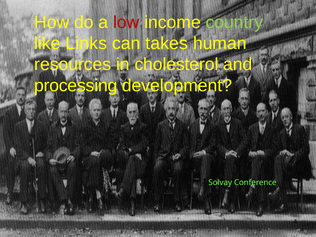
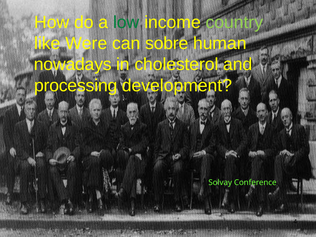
low colour: red -> green (126, 22)
Links: Links -> Were (86, 43)
takes: takes -> sobre (167, 43)
resources: resources -> nowadays (73, 64)
